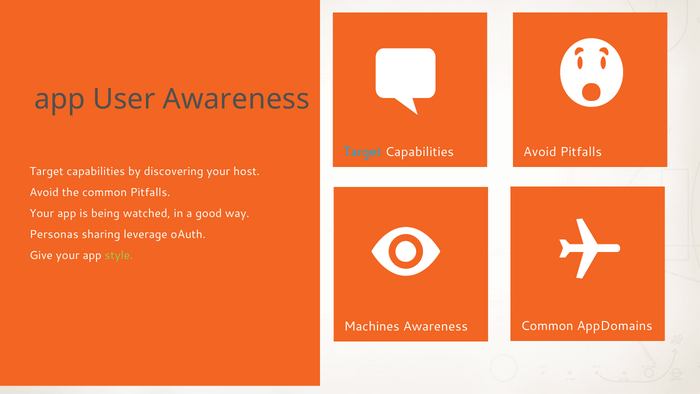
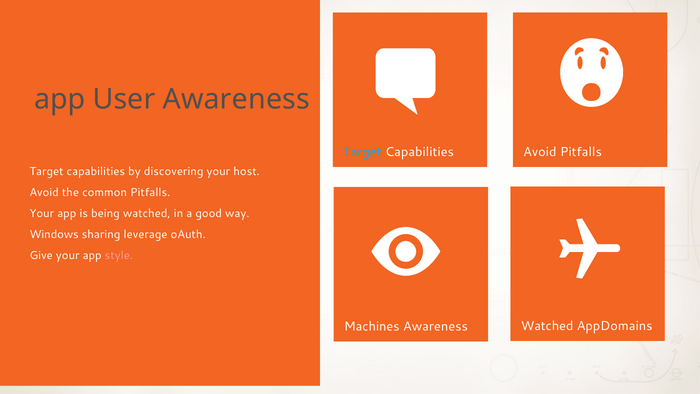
Personas: Personas -> Windows (54, 234)
style colour: light green -> pink (119, 255)
Common: Common -> Watched (547, 326)
